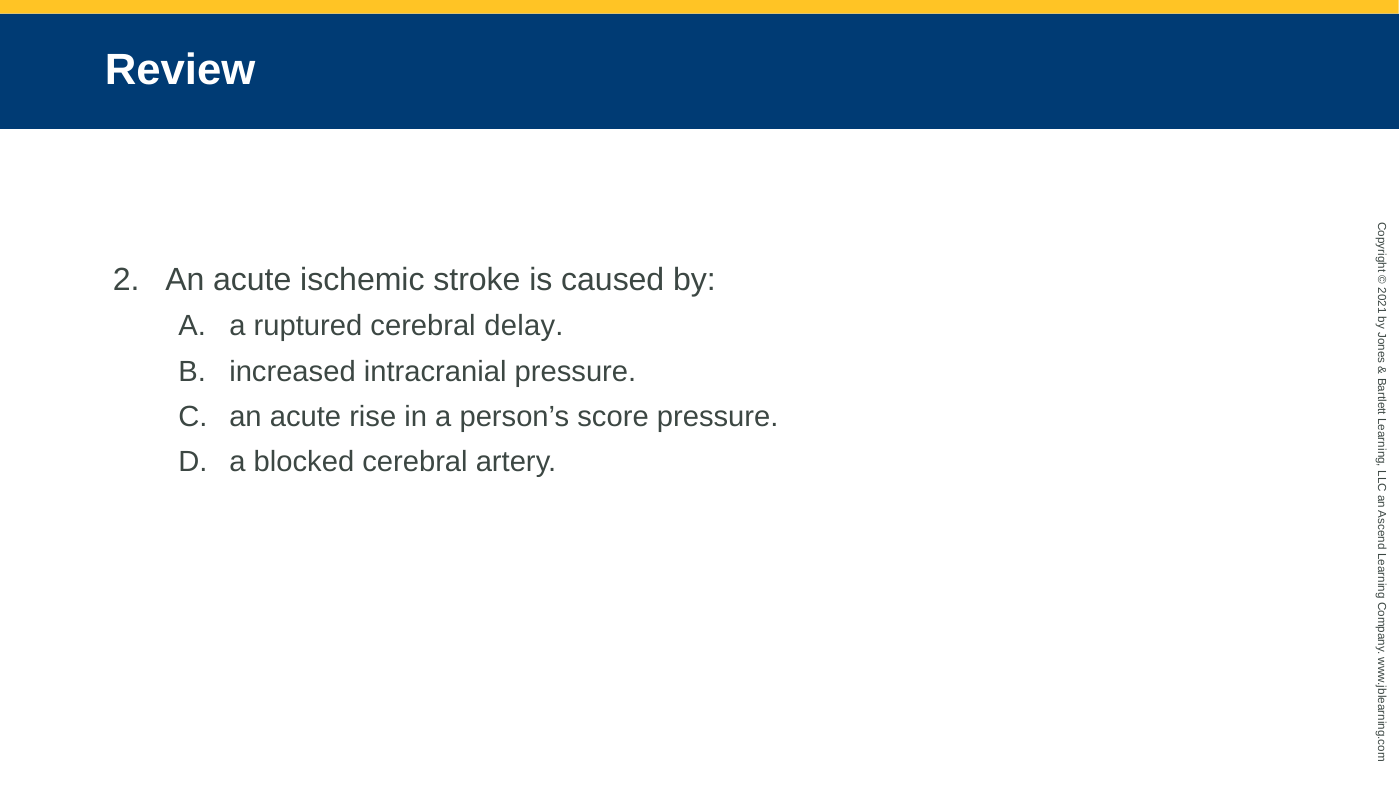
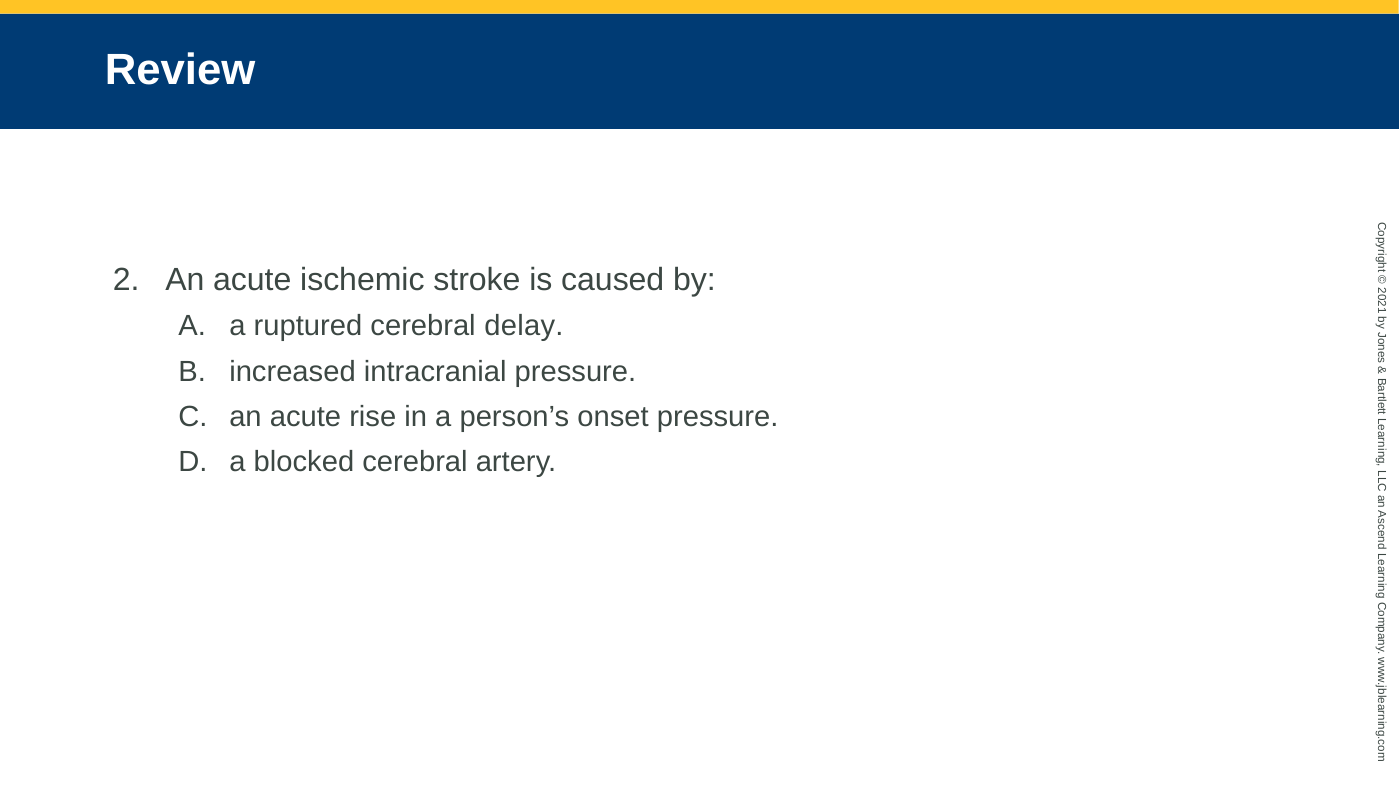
score: score -> onset (613, 417)
